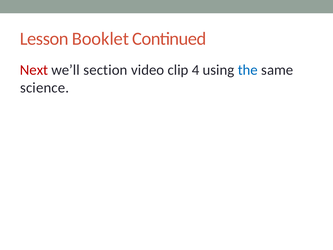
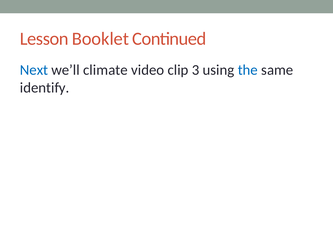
Next colour: red -> blue (34, 70)
section: section -> climate (105, 70)
4: 4 -> 3 (196, 70)
science: science -> identify (45, 88)
